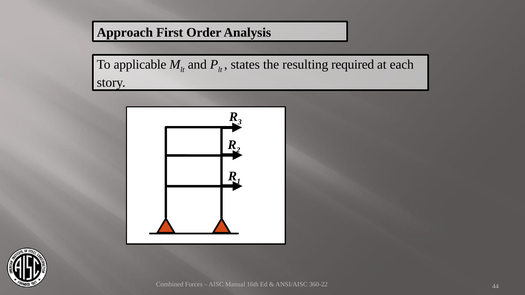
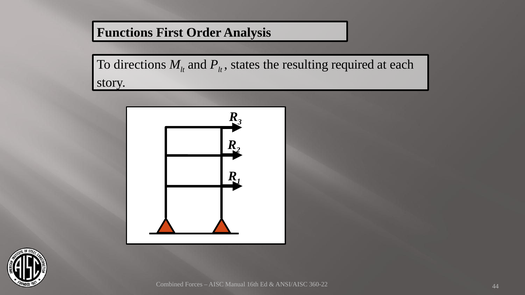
Approach: Approach -> Functions (125, 32)
applicable: applicable -> directions (140, 65)
